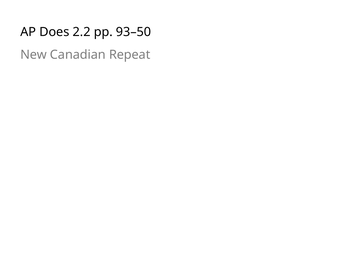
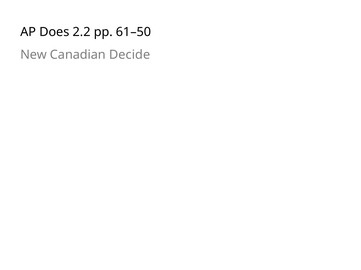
93–50: 93–50 -> 61–50 (134, 32)
Repeat: Repeat -> Decide (130, 55)
